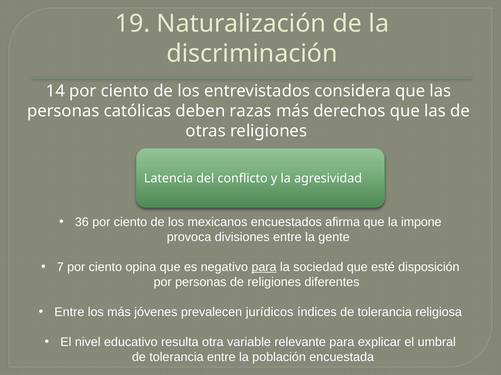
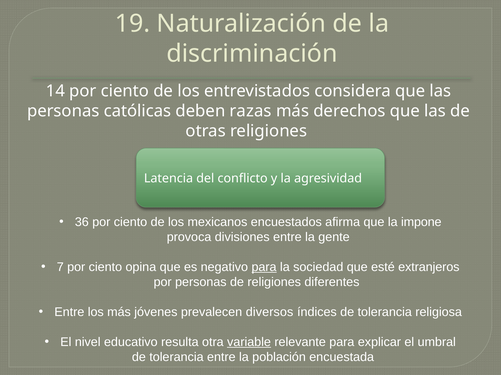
disposición: disposición -> extranjeros (429, 267)
jurídicos: jurídicos -> diversos (270, 313)
variable underline: none -> present (249, 343)
